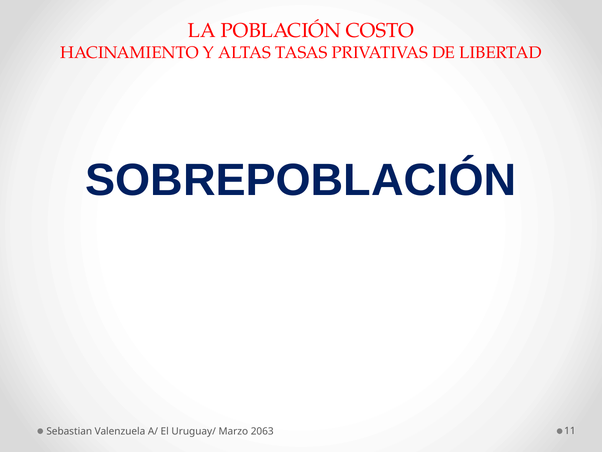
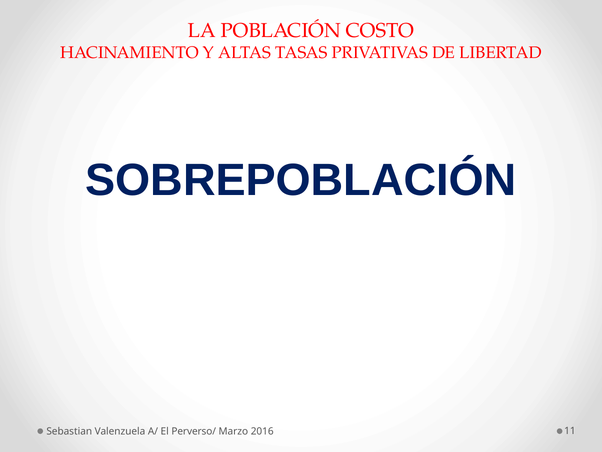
Uruguay/: Uruguay/ -> Perverso/ (194, 431)
2063: 2063 -> 2016 (262, 431)
